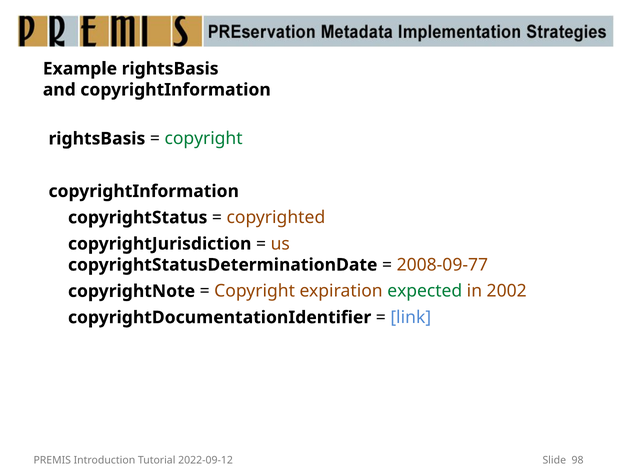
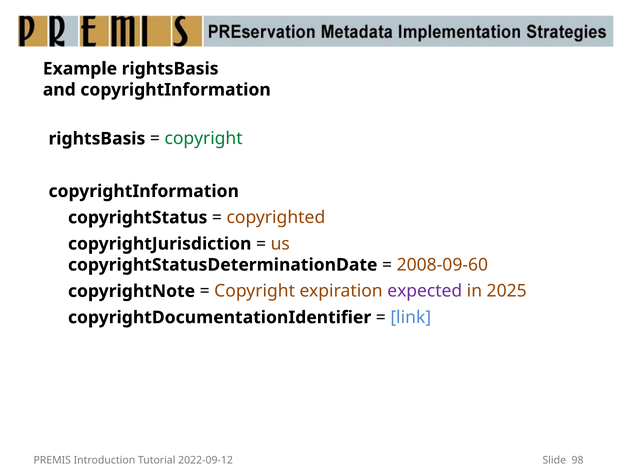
2008-09-77: 2008-09-77 -> 2008-09-60 (442, 265)
expected colour: green -> purple (425, 291)
2002: 2002 -> 2025 (507, 291)
